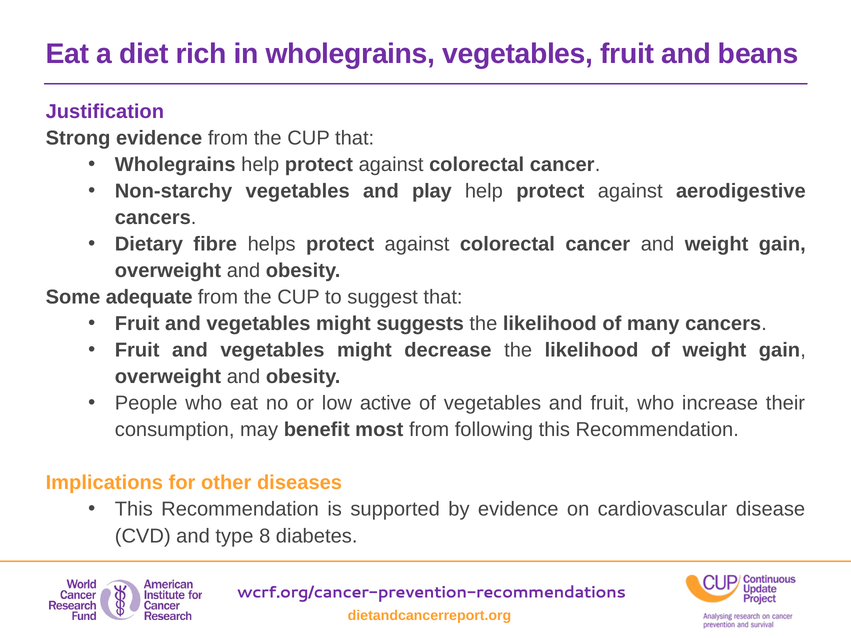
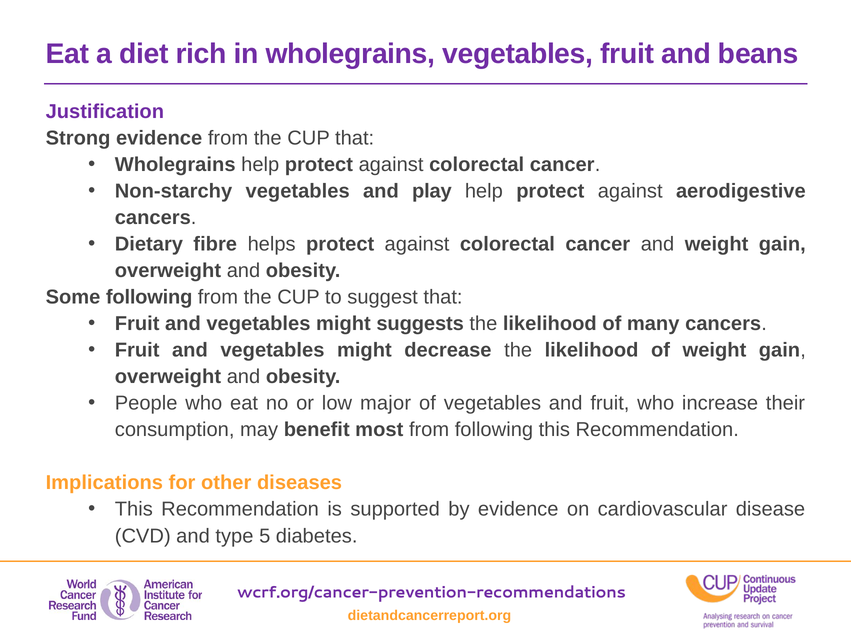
Some adequate: adequate -> following (149, 297)
active: active -> major (386, 403)
8: 8 -> 5 (265, 536)
